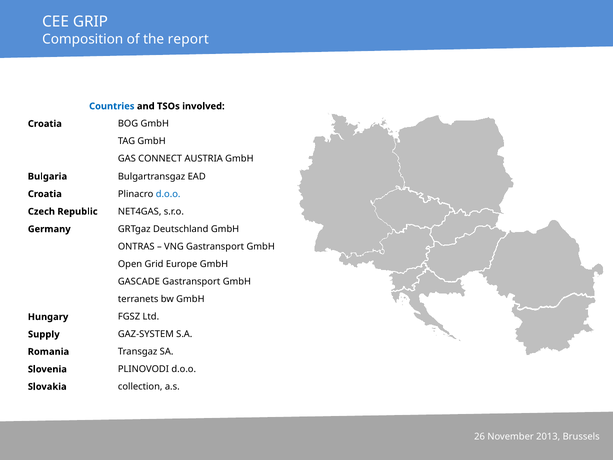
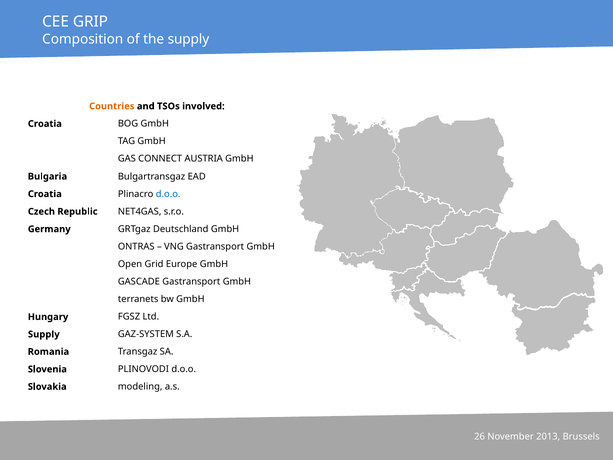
the report: report -> supply (188, 39)
Countries colour: blue -> orange (112, 106)
collection: collection -> modeling (140, 386)
